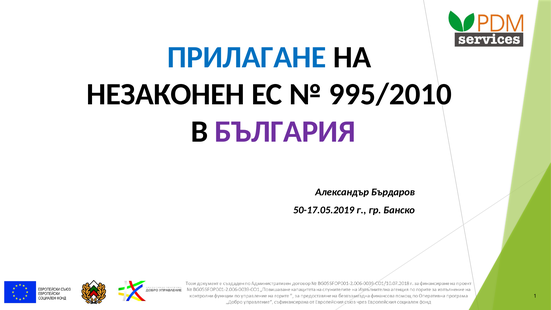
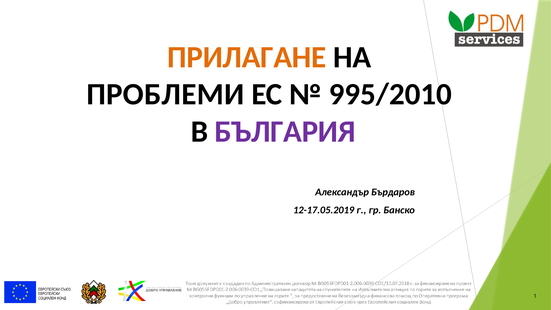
ПРИЛАГАНЕ colour: blue -> orange (247, 57)
НЕЗАКОНЕН: НЕЗАКОНЕН -> ПРОБЛЕМИ (165, 94)
50-17.05.2019: 50-17.05.2019 -> 12-17.05.2019 (324, 210)
